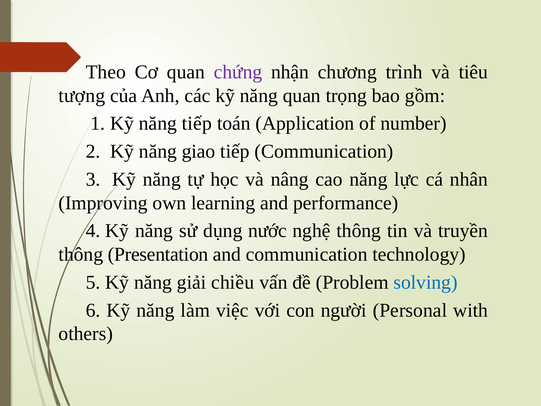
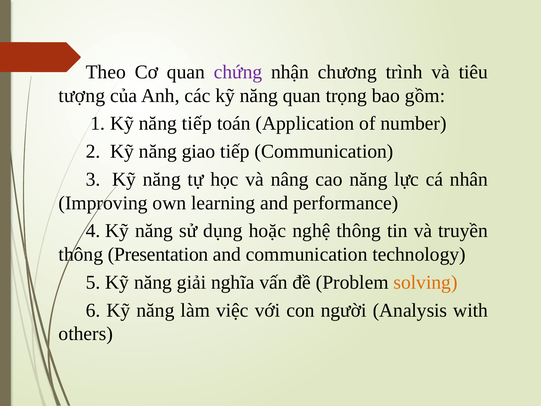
nước: nước -> hoặc (267, 231)
chiều: chiều -> nghĩa (233, 282)
solving colour: blue -> orange (426, 282)
Personal: Personal -> Analysis (410, 310)
